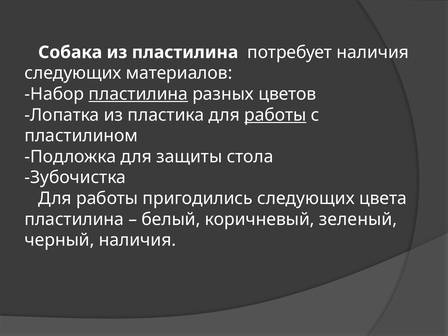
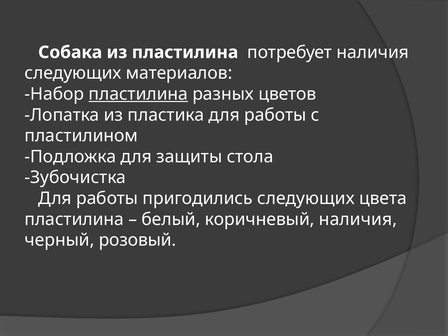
работы underline: present -> none (275, 115)
коричневый зеленый: зеленый -> наличия (358, 219)
черный наличия: наличия -> розовый (138, 240)
